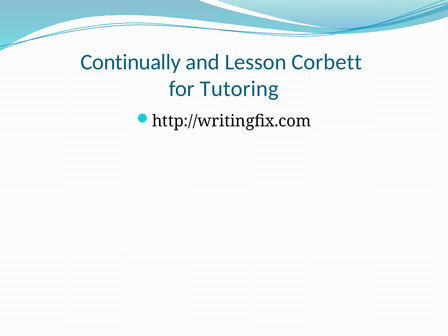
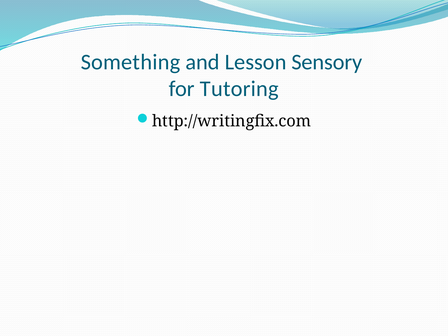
Continually: Continually -> Something (130, 62)
Corbett: Corbett -> Sensory (327, 62)
